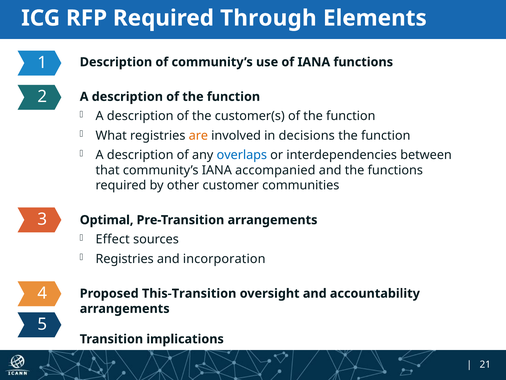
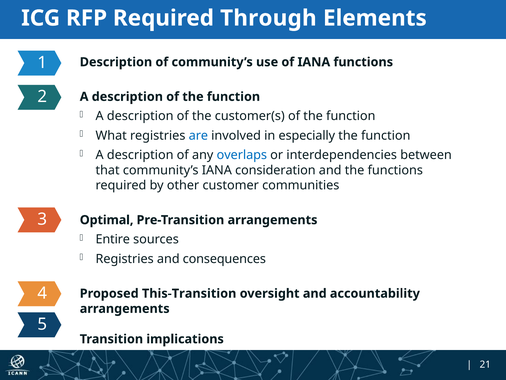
are colour: orange -> blue (198, 135)
decisions: decisions -> especially (307, 135)
accompanied: accompanied -> consideration (275, 170)
Effect: Effect -> Entire (113, 239)
incorporation: incorporation -> consequences (224, 259)
